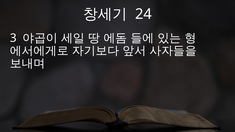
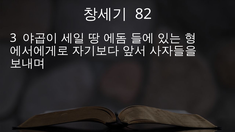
24: 24 -> 82 (143, 14)
